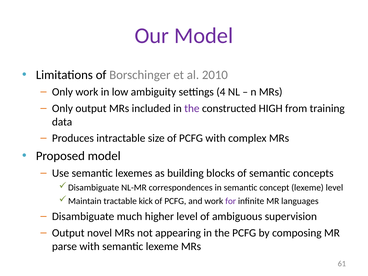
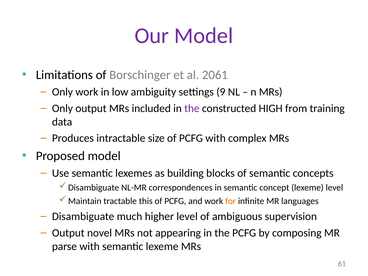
2010: 2010 -> 2061 (215, 75)
4: 4 -> 9 (221, 92)
kick: kick -> this (146, 201)
for colour: purple -> orange (231, 201)
